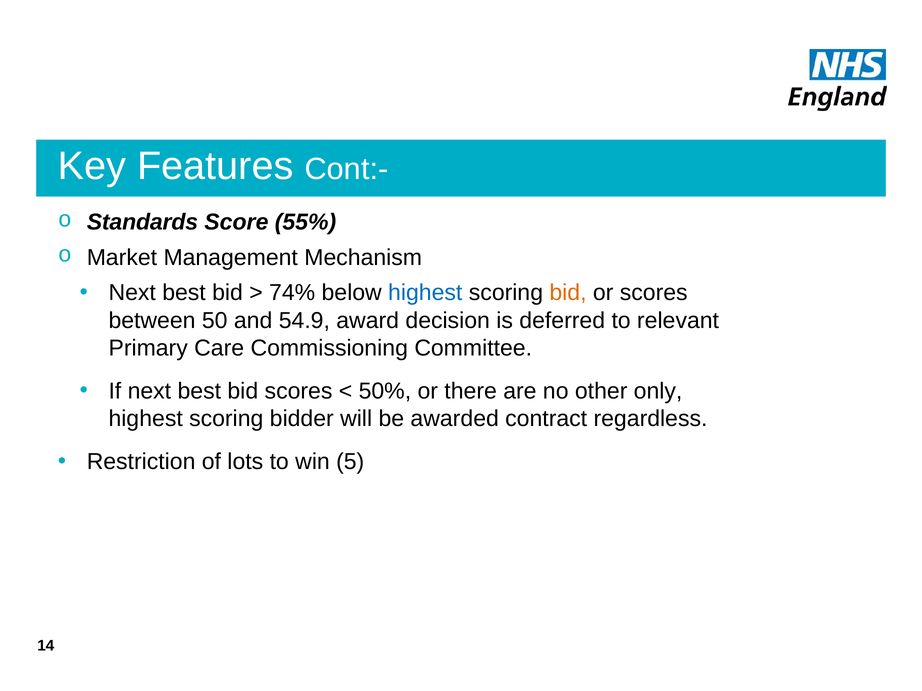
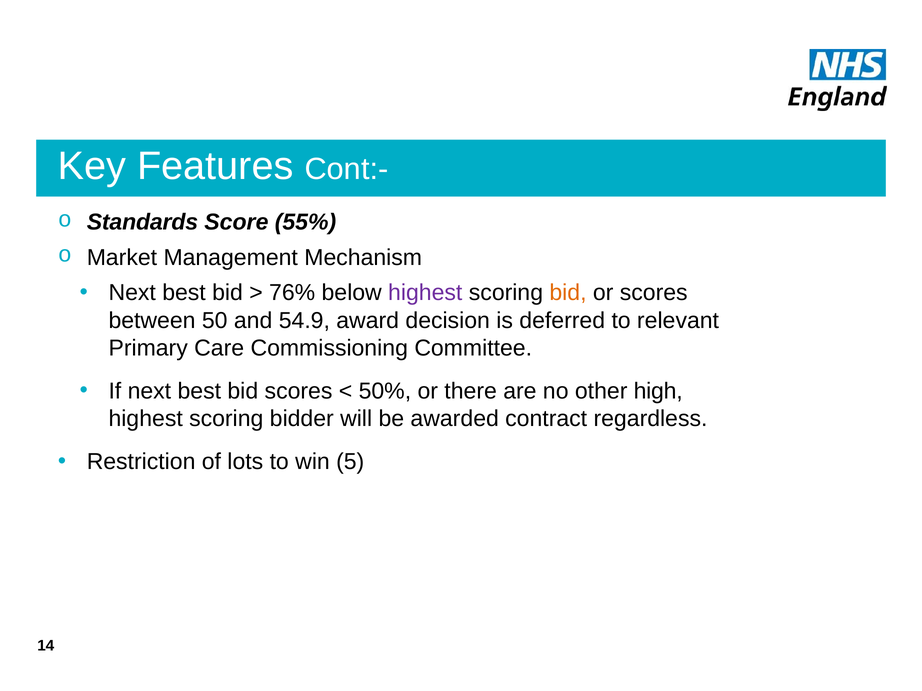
74%: 74% -> 76% (292, 293)
highest colour: blue -> purple (425, 293)
only: only -> high (658, 391)
